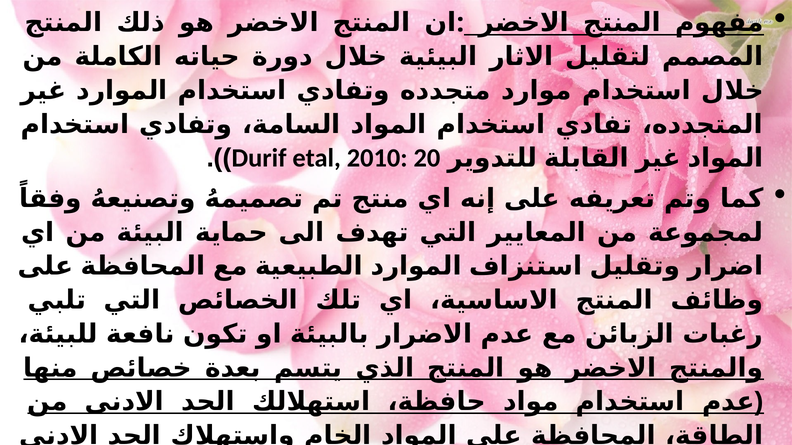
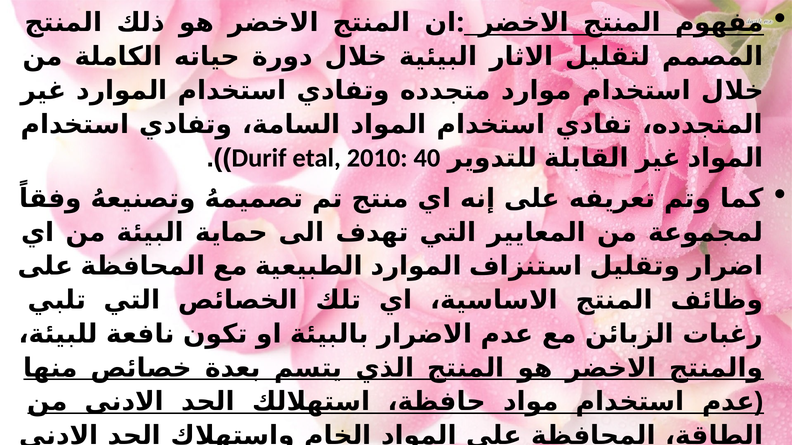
20: 20 -> 40 (427, 158)
